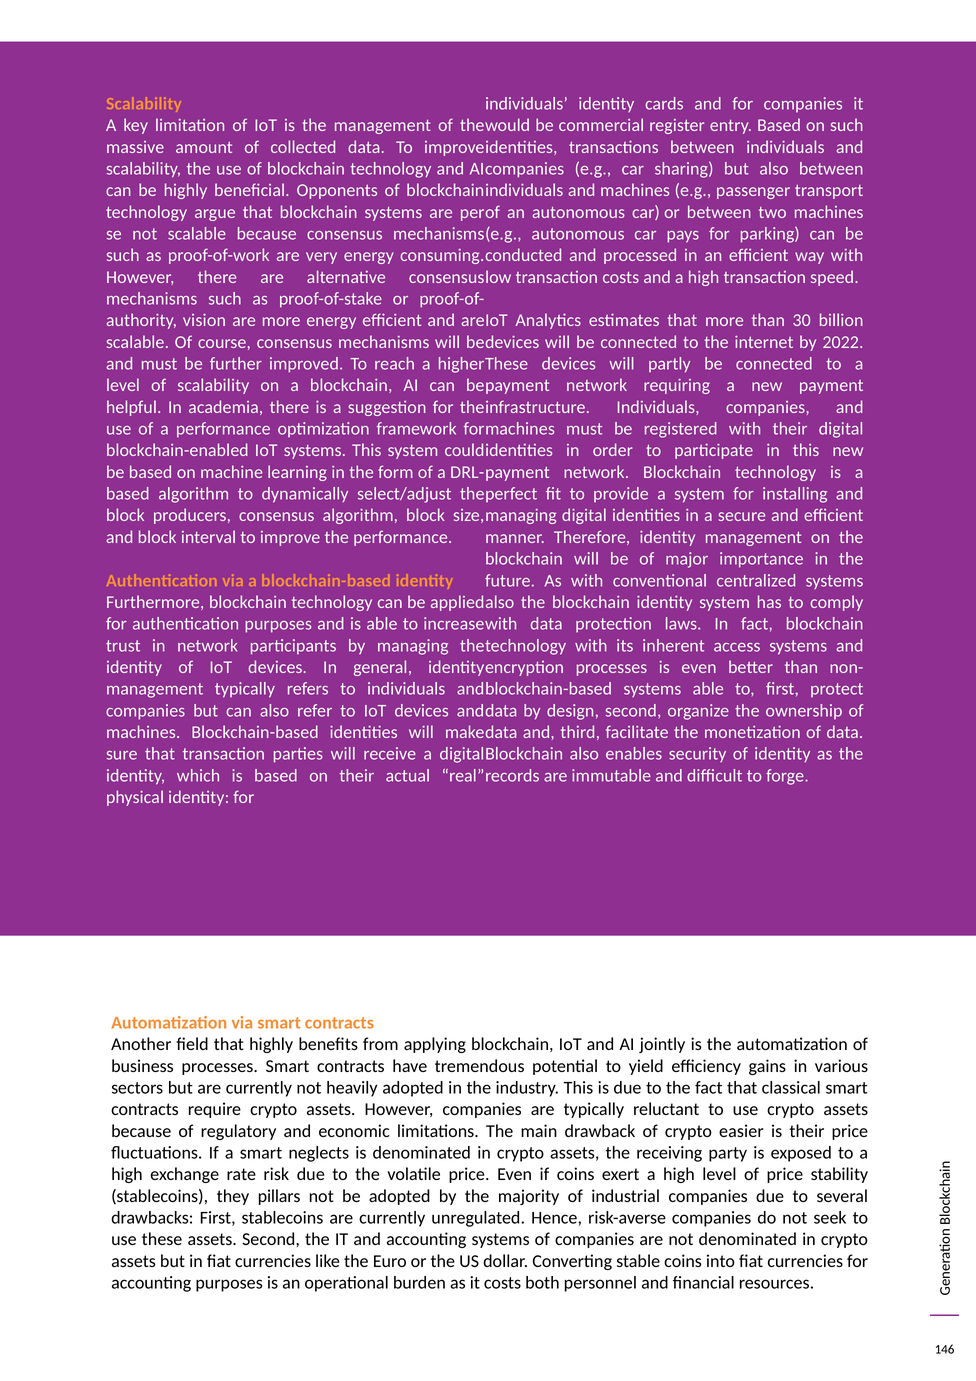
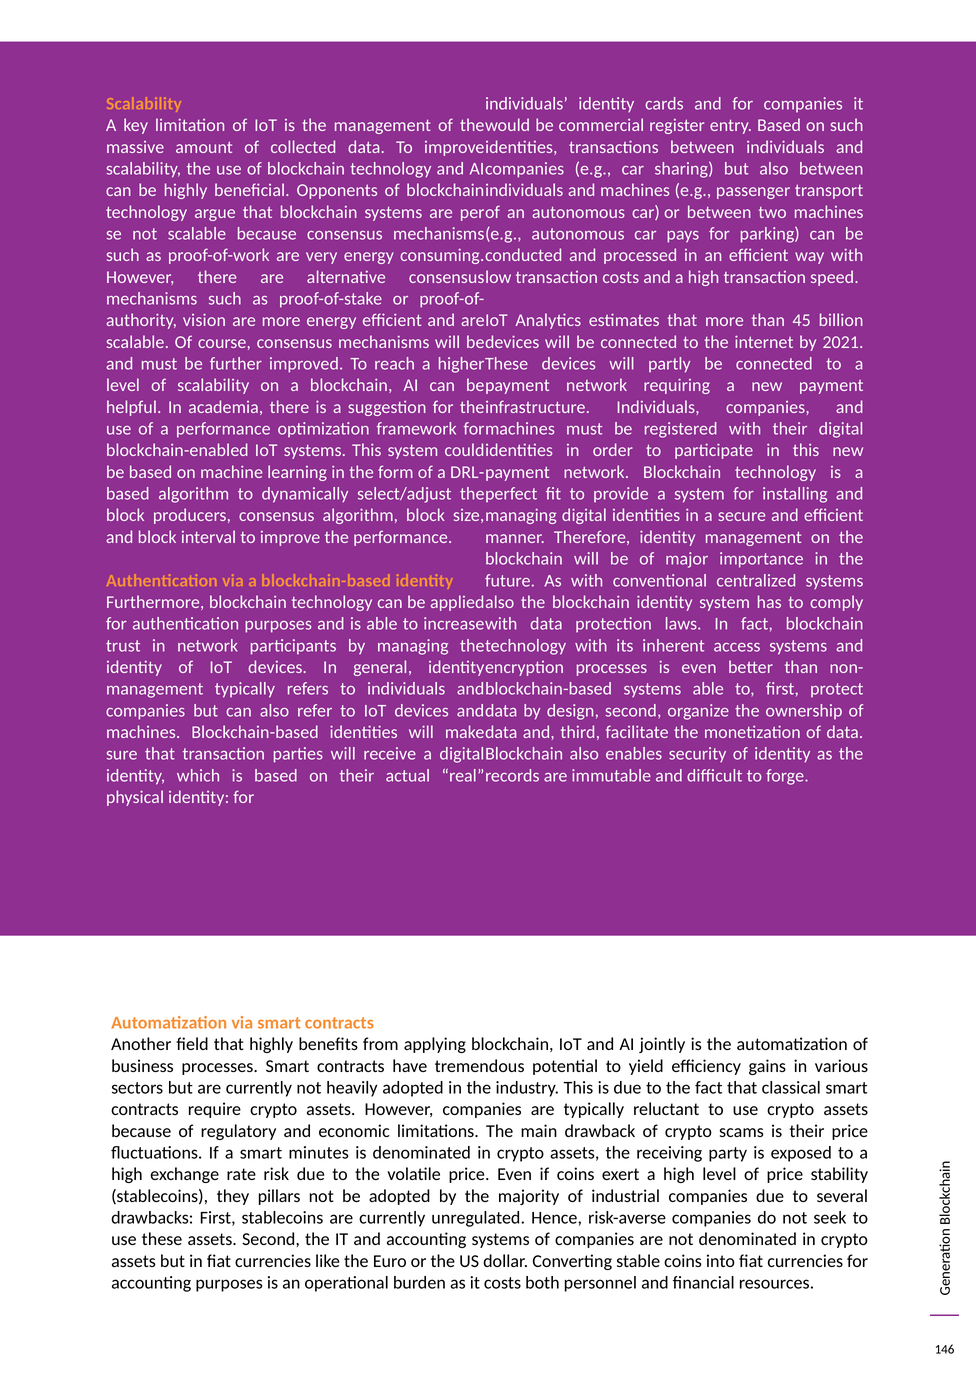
30: 30 -> 45 (802, 320)
2022: 2022 -> 2021 (843, 342)
easier: easier -> scams (741, 1131)
neglects: neglects -> minutes (319, 1152)
